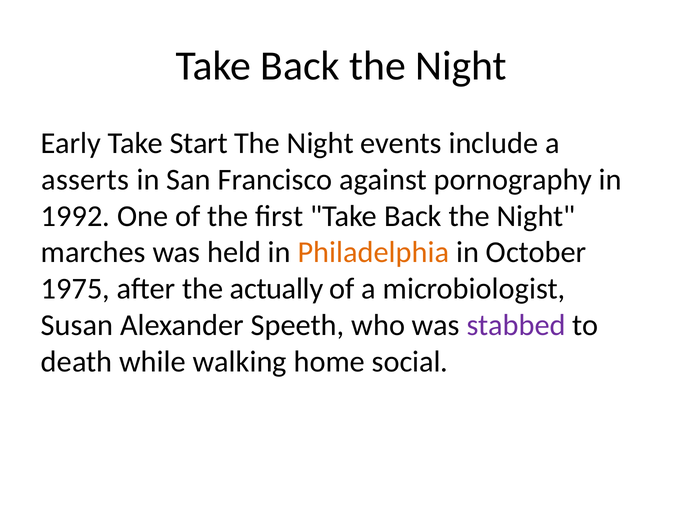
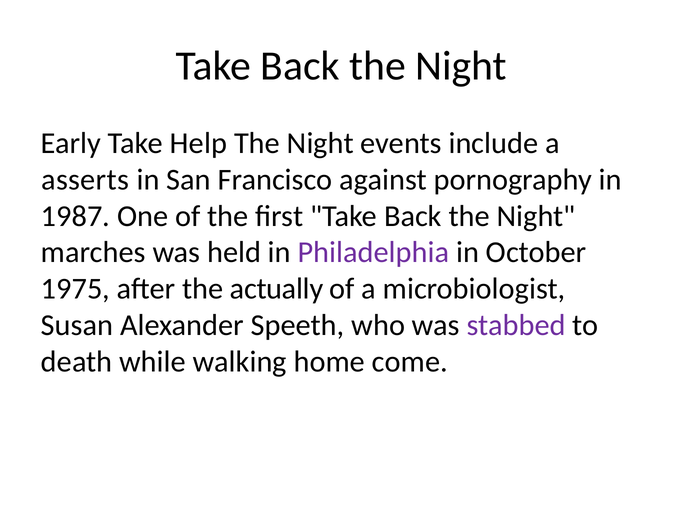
Start: Start -> Help (198, 143)
1992: 1992 -> 1987 (76, 216)
Philadelphia colour: orange -> purple (374, 253)
social: social -> come (410, 362)
